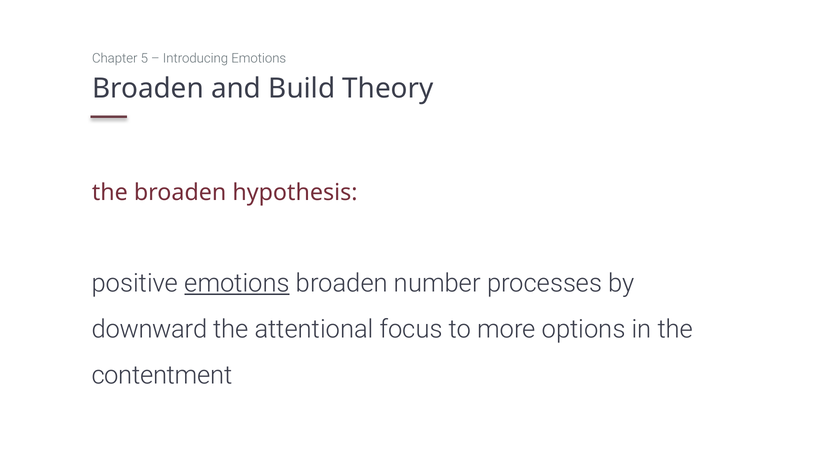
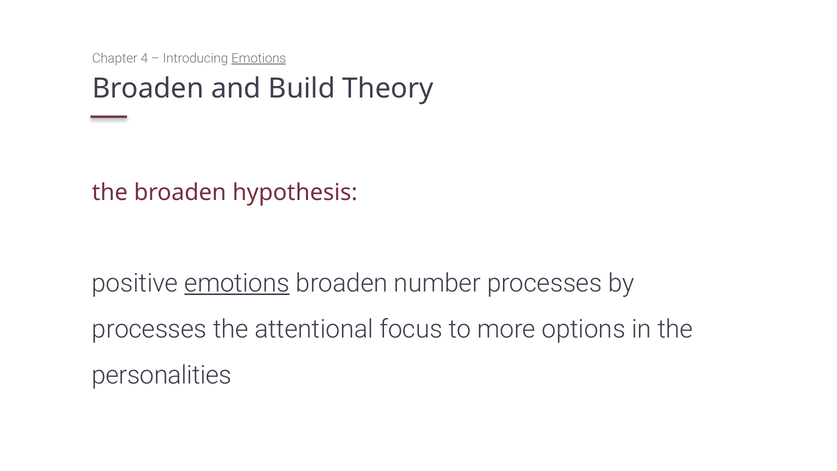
5: 5 -> 4 (144, 58)
Emotions underline: none -> present (259, 58)
downward: downward -> processes (149, 329)
contentment: contentment -> personalities (162, 375)
